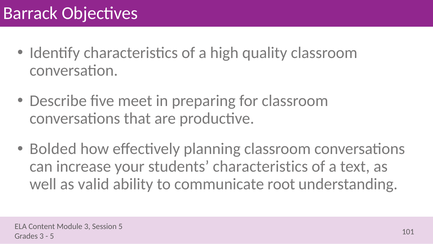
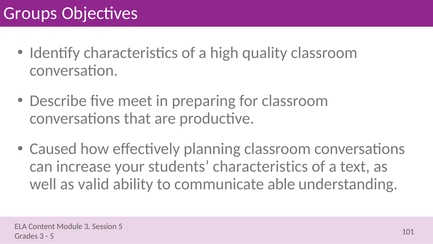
Barrack: Barrack -> Groups (30, 13)
Bolded: Bolded -> Caused (53, 149)
root: root -> able (281, 184)
